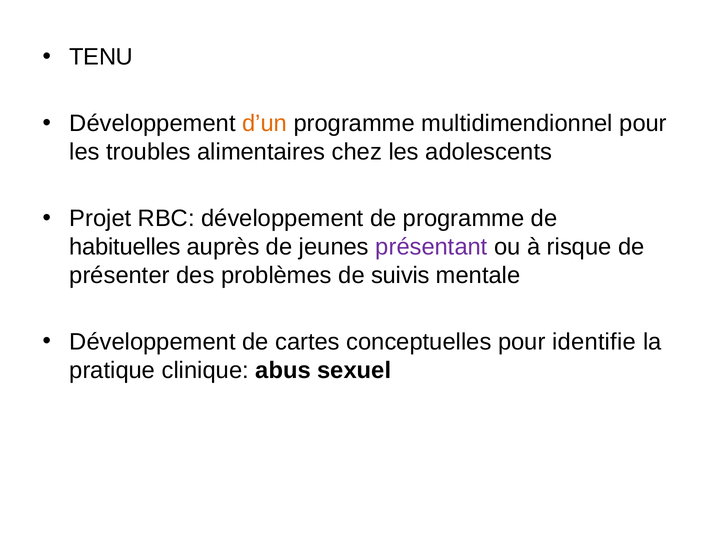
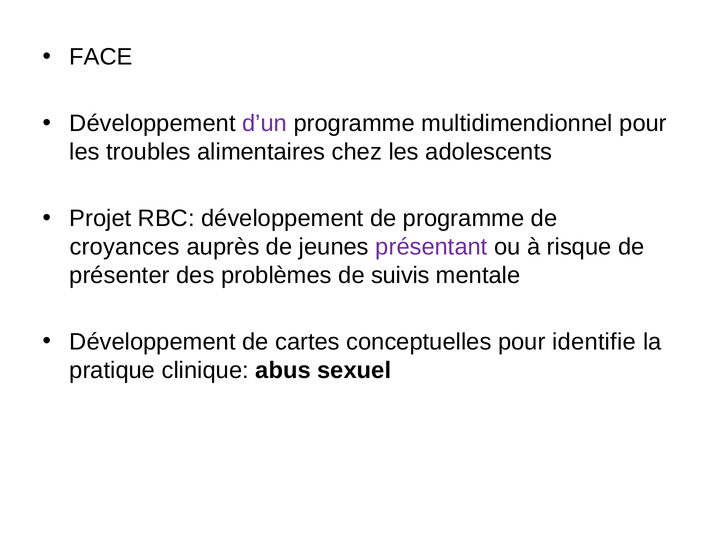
TENU: TENU -> FACE (101, 57)
d’un colour: orange -> purple (265, 124)
habituelles: habituelles -> croyances (125, 247)
